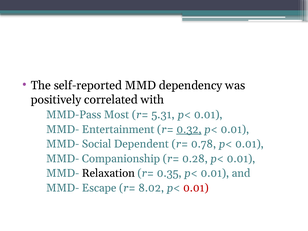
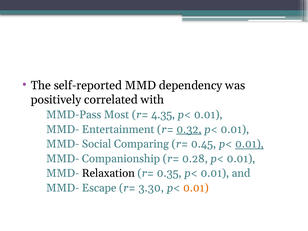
5.31: 5.31 -> 4.35 (163, 115)
Dependent: Dependent -> Comparing (141, 144)
0.78: 0.78 -> 0.45 (203, 144)
0.01 underline: none -> present (249, 144)
8.02: 8.02 -> 3.30 (151, 188)
0.01 colour: red -> orange (196, 188)
